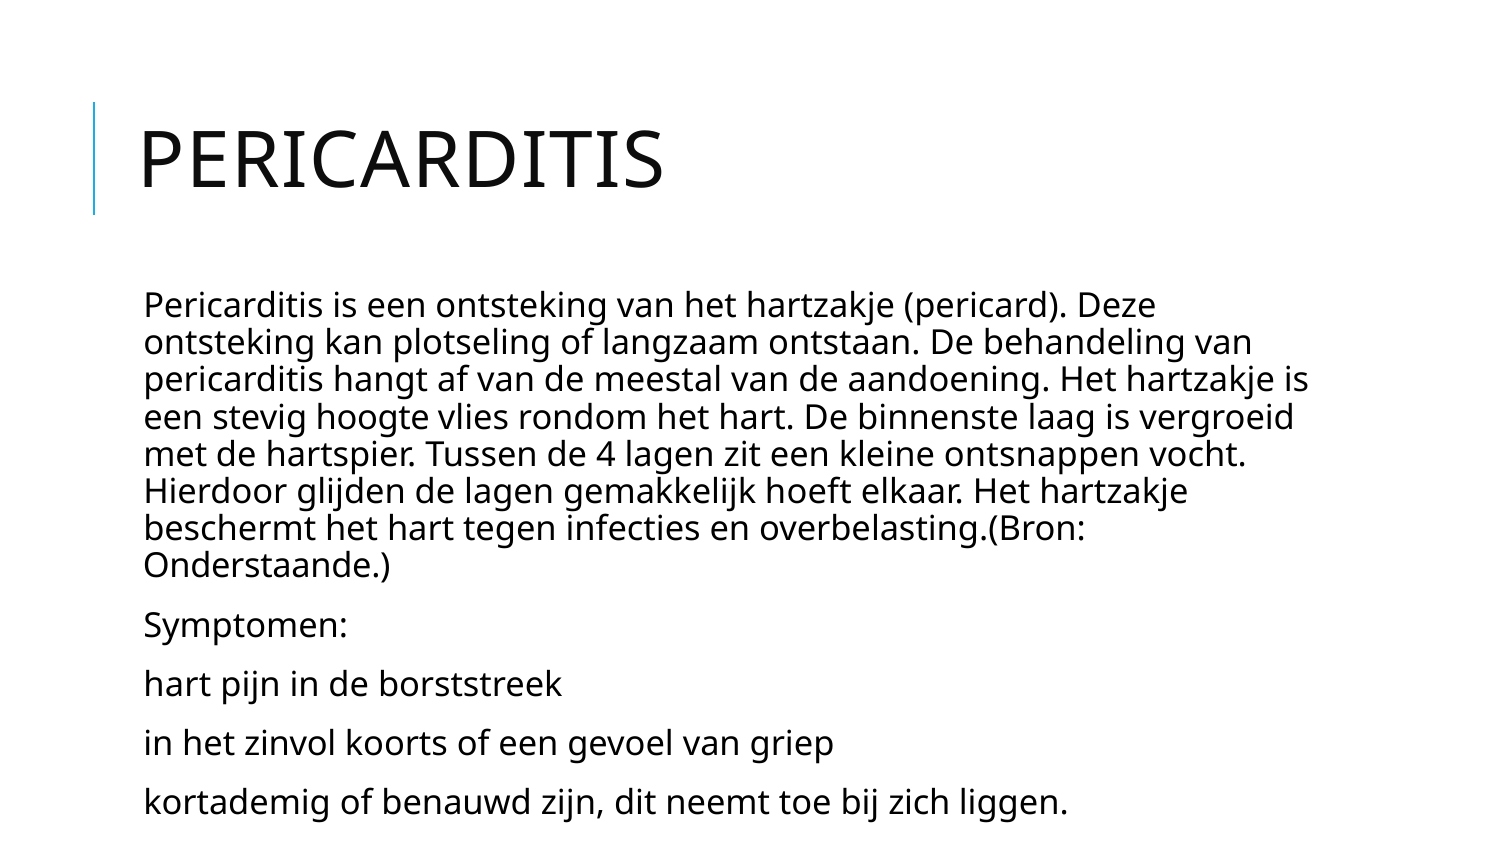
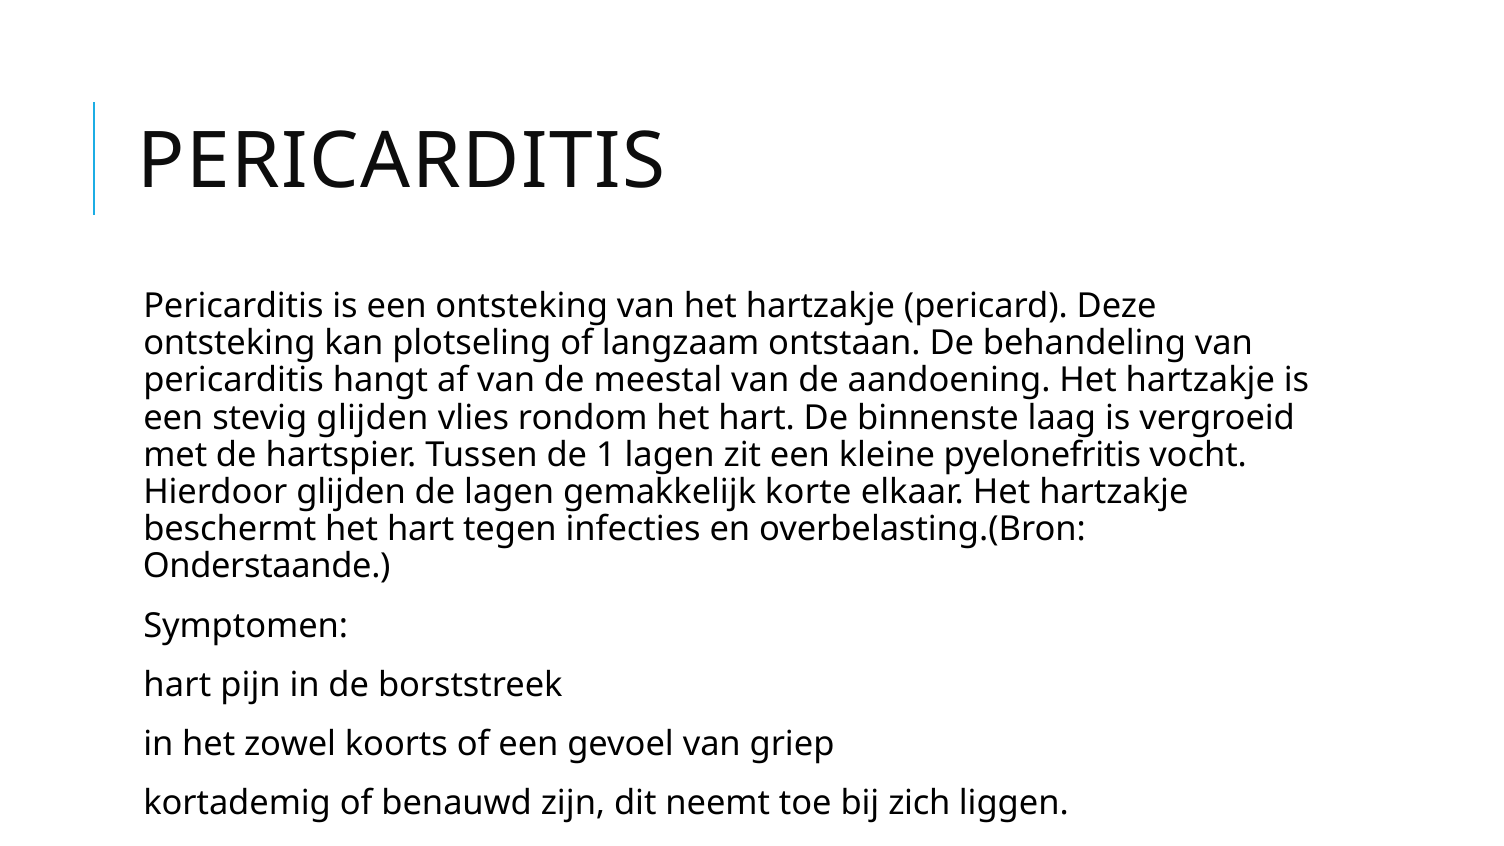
stevig hoogte: hoogte -> glijden (372, 418)
4: 4 -> 1 (606, 455)
ontsnappen: ontsnappen -> pyelonefritis (1042, 455)
hoeft: hoeft -> korte (808, 492)
zinvol: zinvol -> zowel (290, 744)
